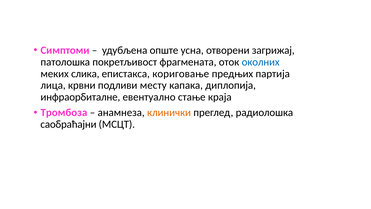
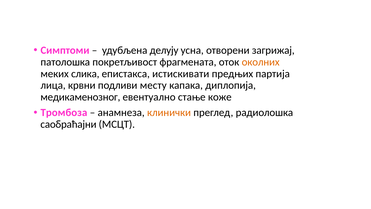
опште: опште -> делују (164, 50)
околних colour: blue -> orange (261, 62)
кориговање: кориговање -> истискивати (181, 74)
инфраорбиталне: инфраорбиталне -> медикаменозног (80, 97)
краја: краја -> коже (220, 97)
